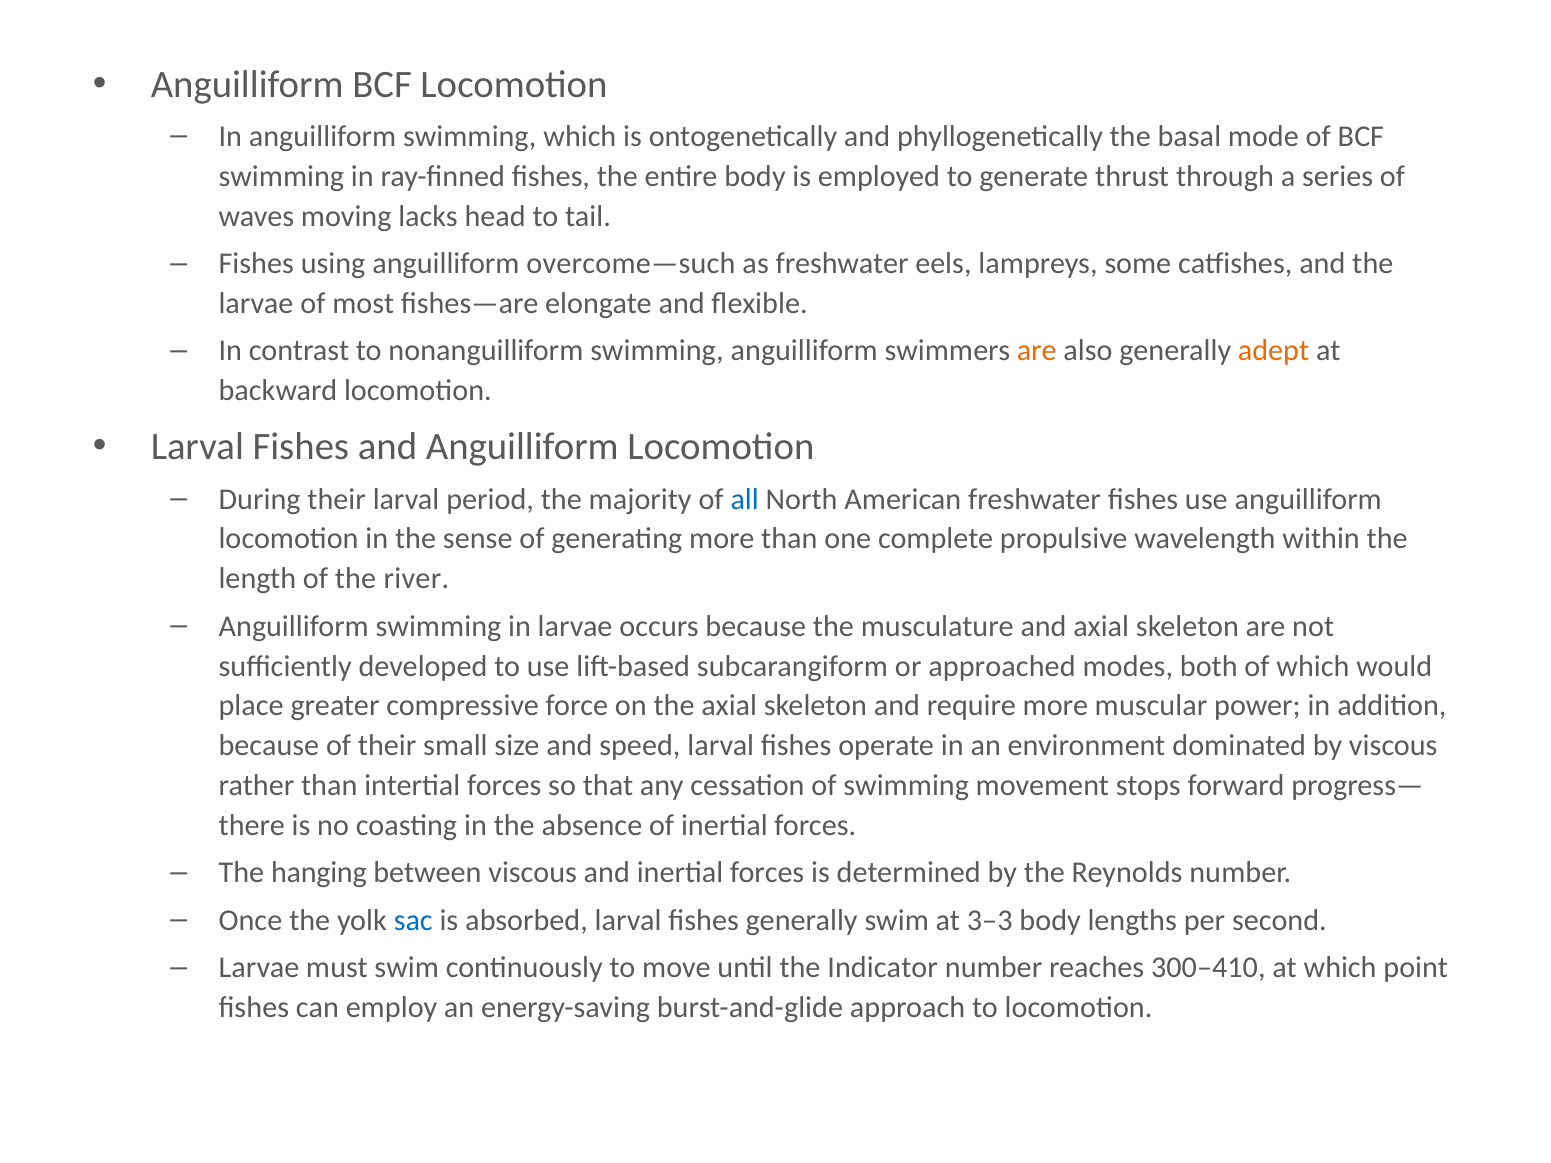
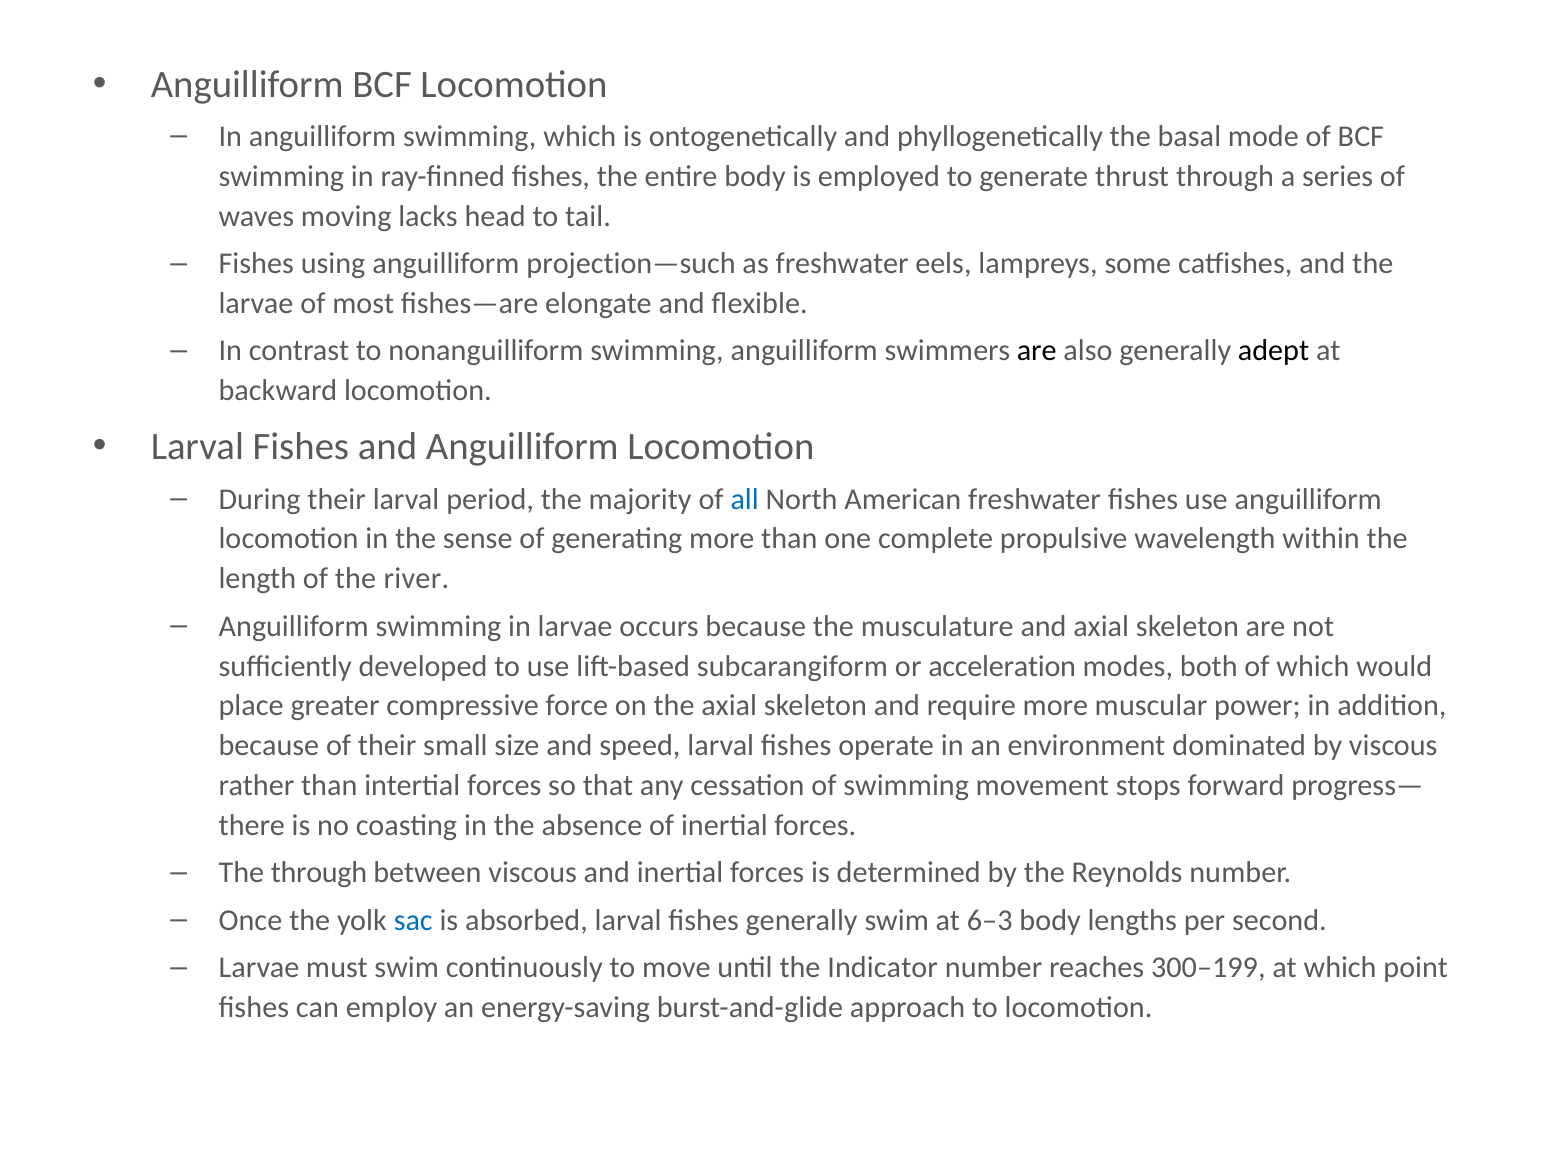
overcome—such: overcome—such -> projection—such (631, 264)
are colour: orange -> black (1037, 351)
adept colour: orange -> black (1274, 351)
approached: approached -> acceleration (1002, 666)
The hanging: hanging -> through (319, 873)
3–3: 3–3 -> 6–3 (990, 920)
300–410: 300–410 -> 300–199 (1208, 968)
